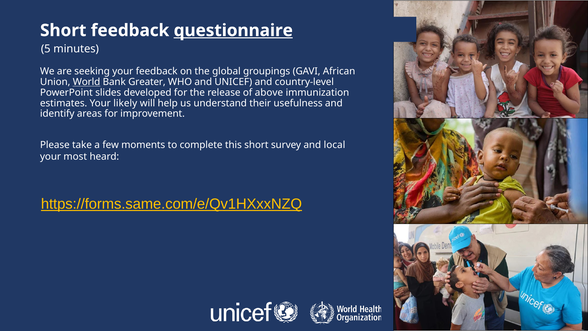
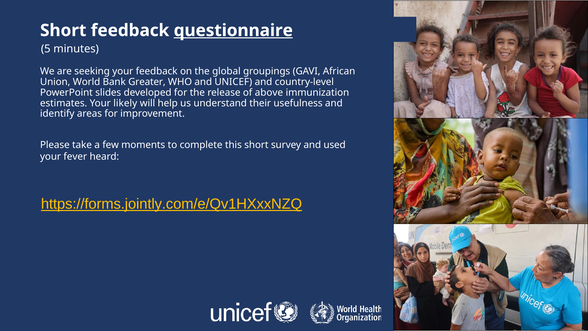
World underline: present -> none (87, 82)
local: local -> used (335, 145)
most: most -> fever (75, 157)
https://forms.same.com/e/Qv1HXxxNZQ: https://forms.same.com/e/Qv1HXxxNZQ -> https://forms.jointly.com/e/Qv1HXxxNZQ (171, 204)
